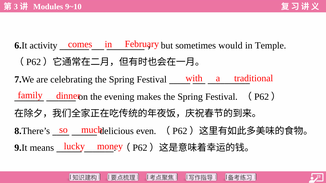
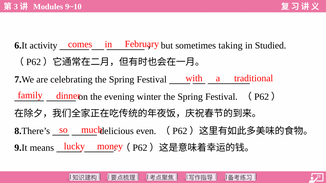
would: would -> taking (230, 46)
Temple: Temple -> Studied (271, 46)
makes: makes -> winter (149, 97)
